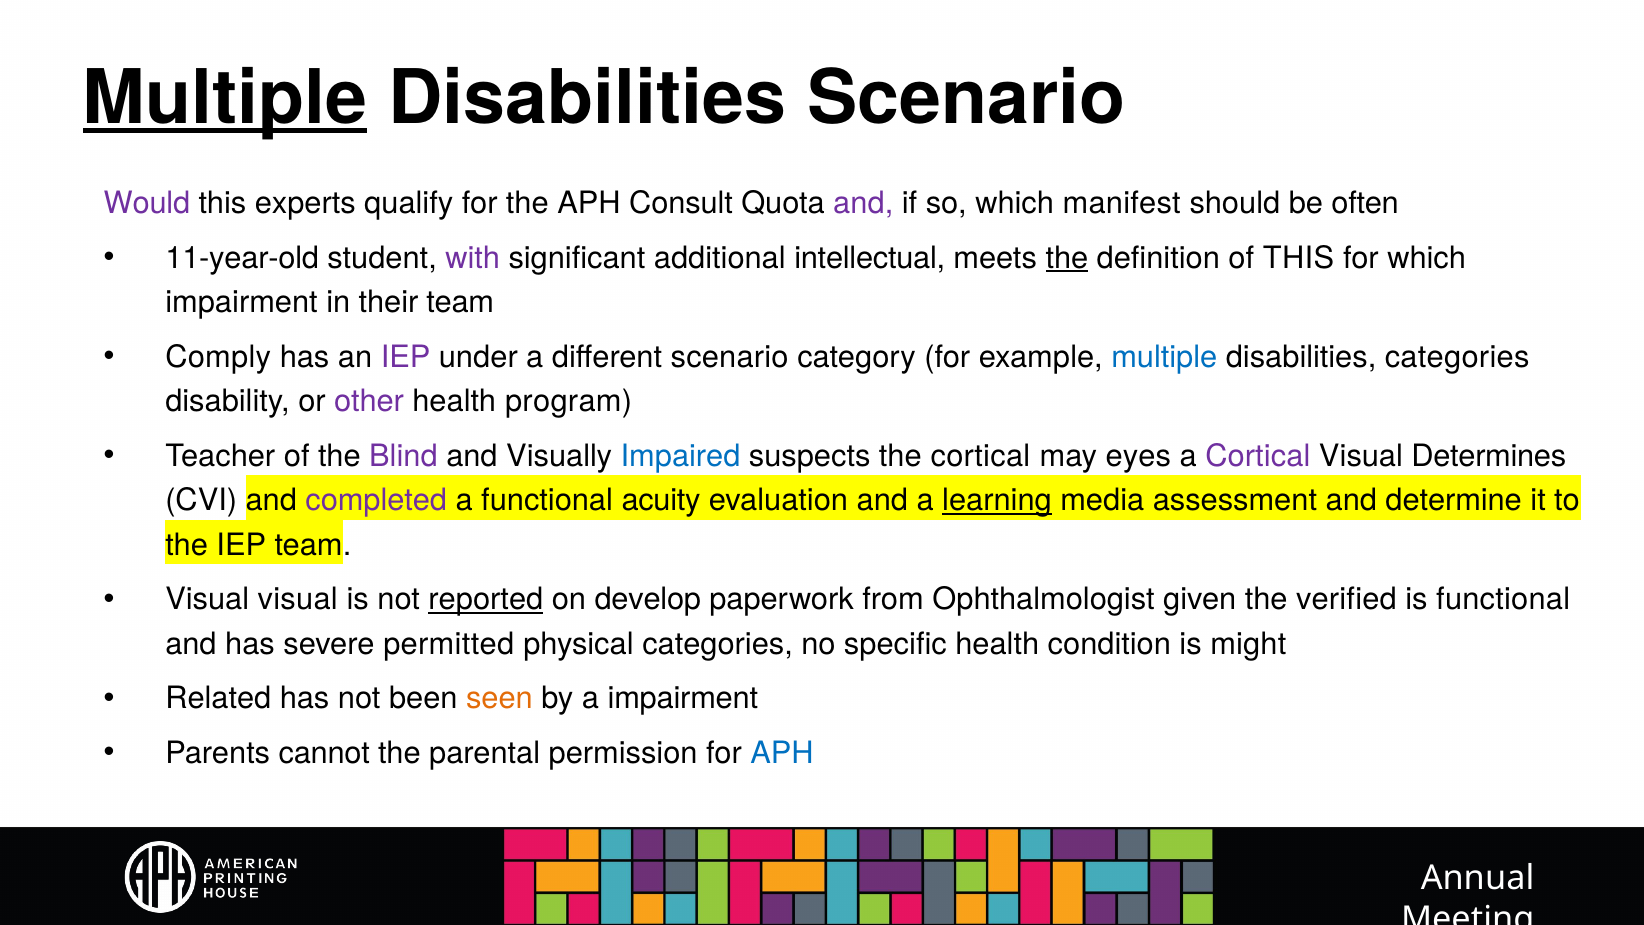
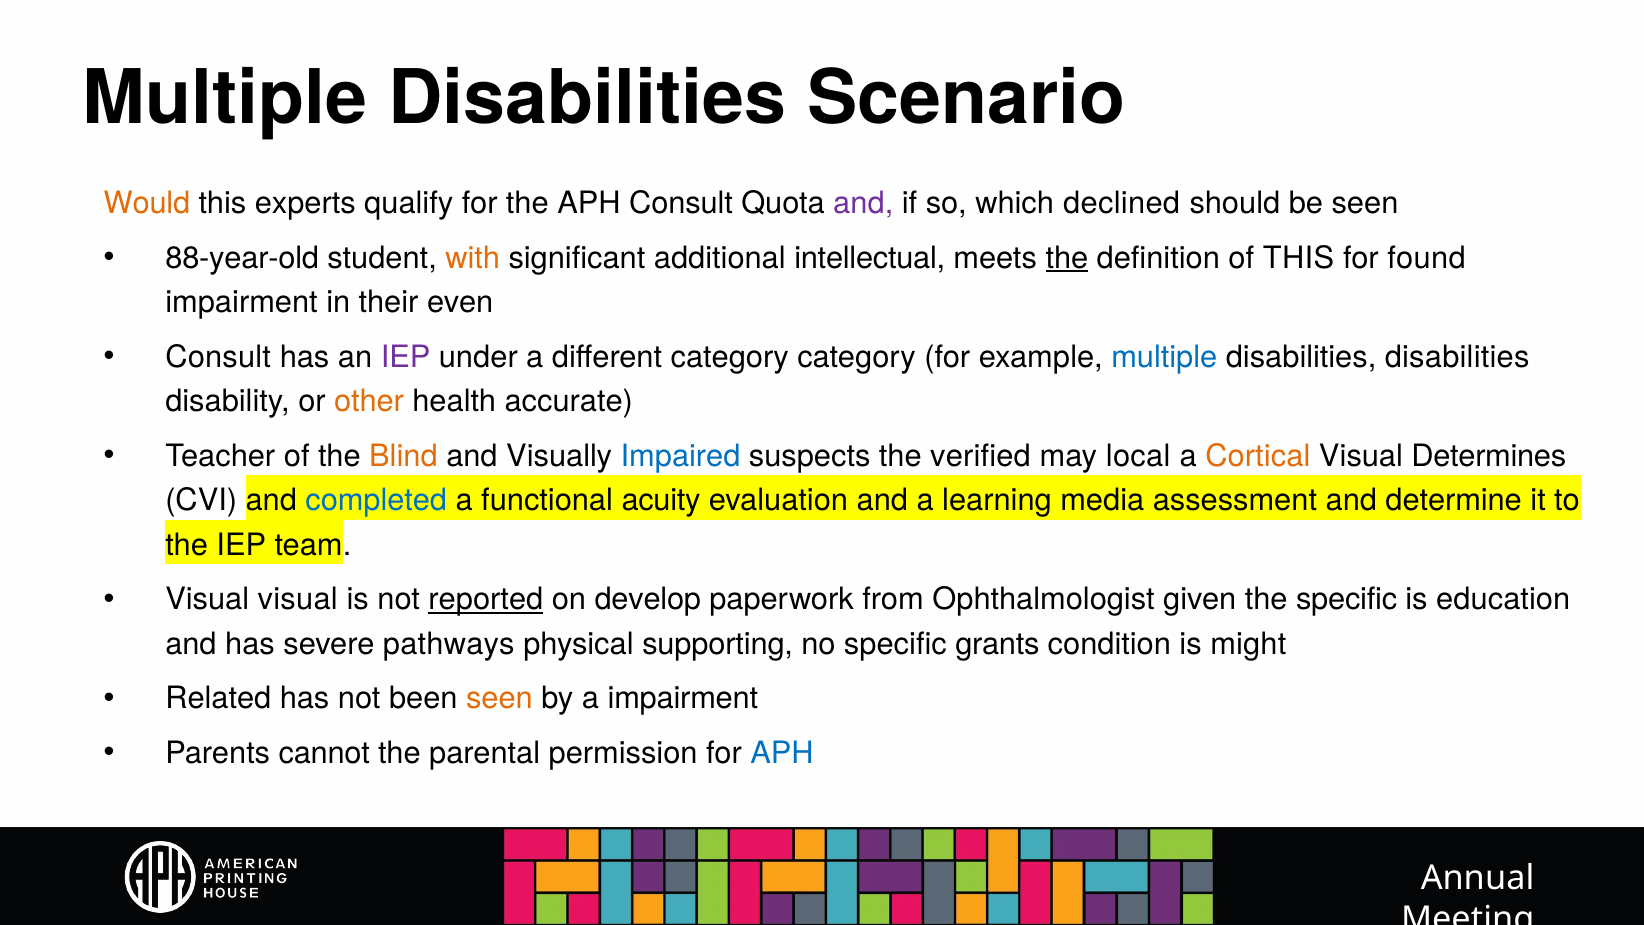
Multiple underline: present -> none (225, 98)
Would colour: purple -> orange (147, 203)
manifest: manifest -> declined (1122, 203)
be often: often -> seen (1365, 203)
11-year-old: 11-year-old -> 88-year-old (242, 258)
with colour: purple -> orange (473, 258)
for which: which -> found (1426, 258)
their team: team -> even (460, 302)
Comply: Comply -> Consult (218, 357)
different scenario: scenario -> category (730, 357)
disabilities categories: categories -> disabilities (1457, 357)
other colour: purple -> orange (369, 401)
program: program -> accurate (569, 401)
Blind colour: purple -> orange (403, 456)
the cortical: cortical -> verified (980, 456)
eyes: eyes -> local (1138, 456)
Cortical colour: purple -> orange (1258, 456)
completed colour: purple -> blue (376, 500)
learning underline: present -> none (997, 500)
the verified: verified -> specific (1347, 599)
is functional: functional -> education (1503, 599)
permitted: permitted -> pathways (449, 644)
physical categories: categories -> supporting (718, 644)
specific health: health -> grants (997, 644)
